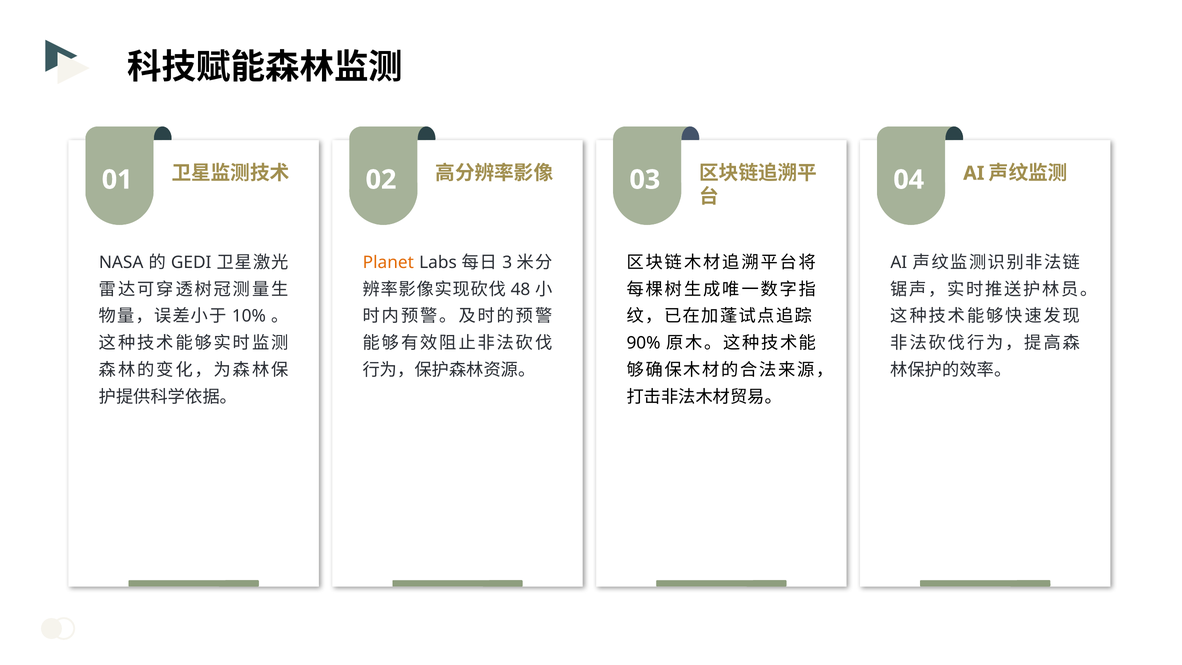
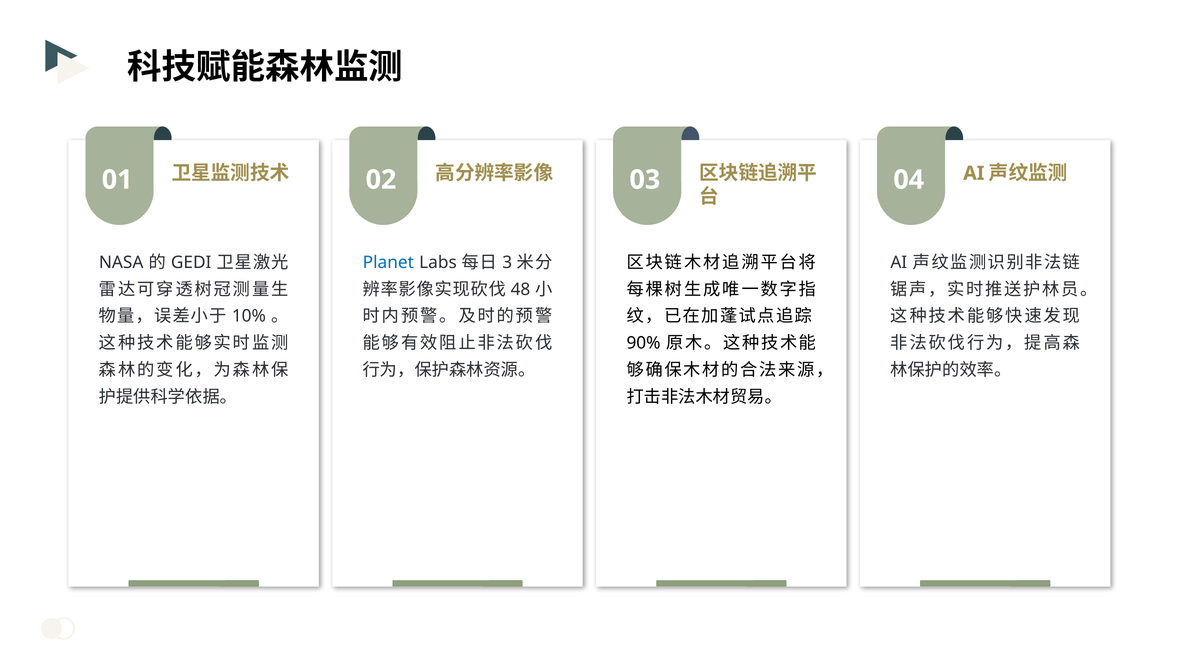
Planet colour: orange -> blue (388, 262)
